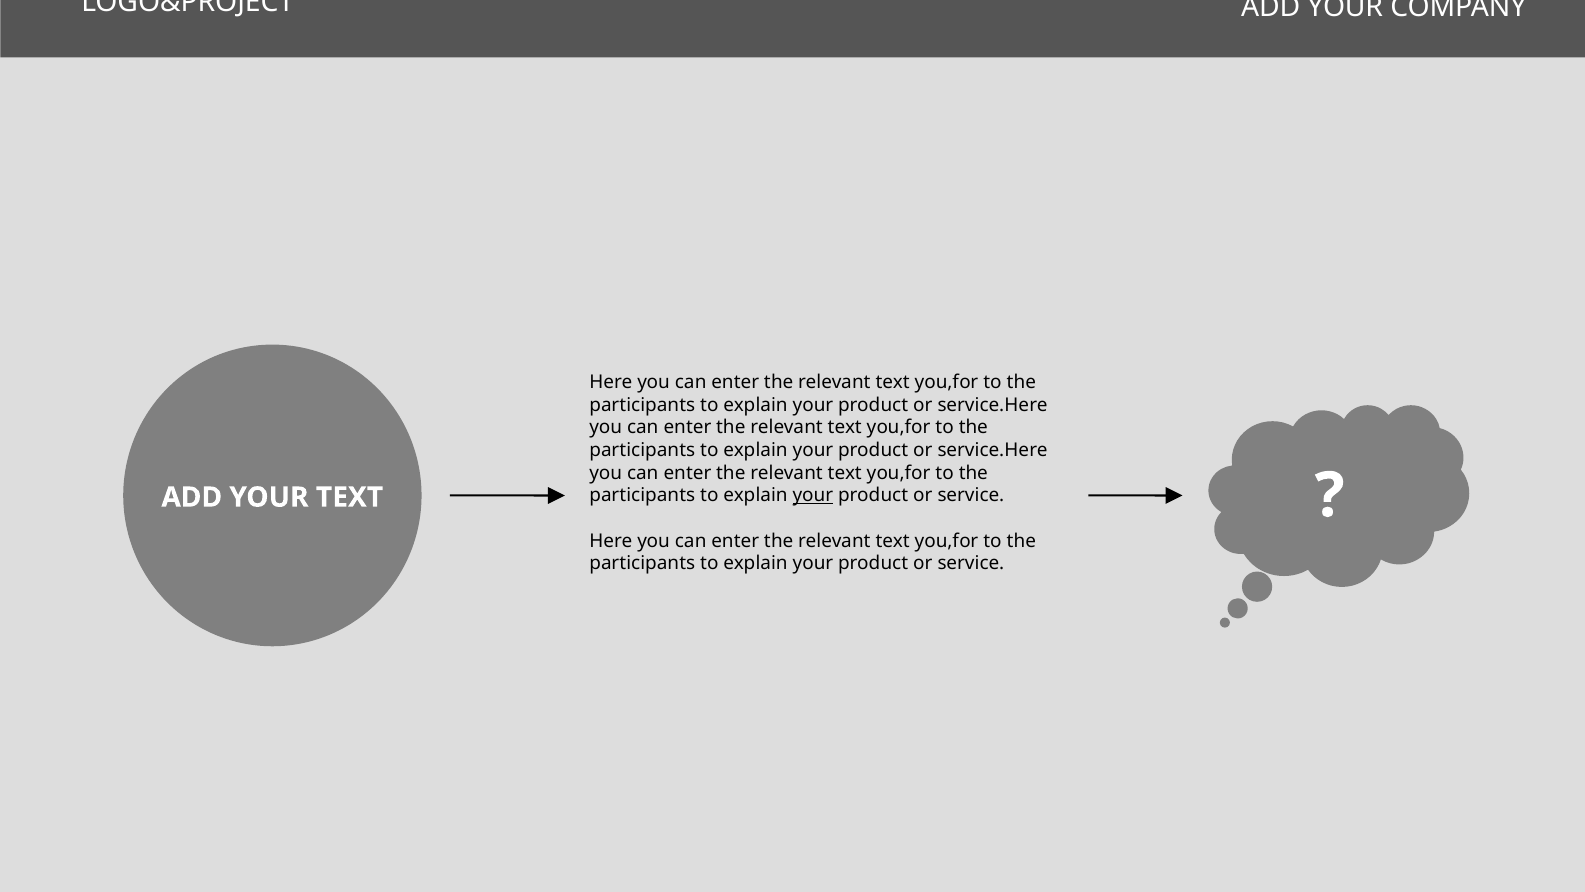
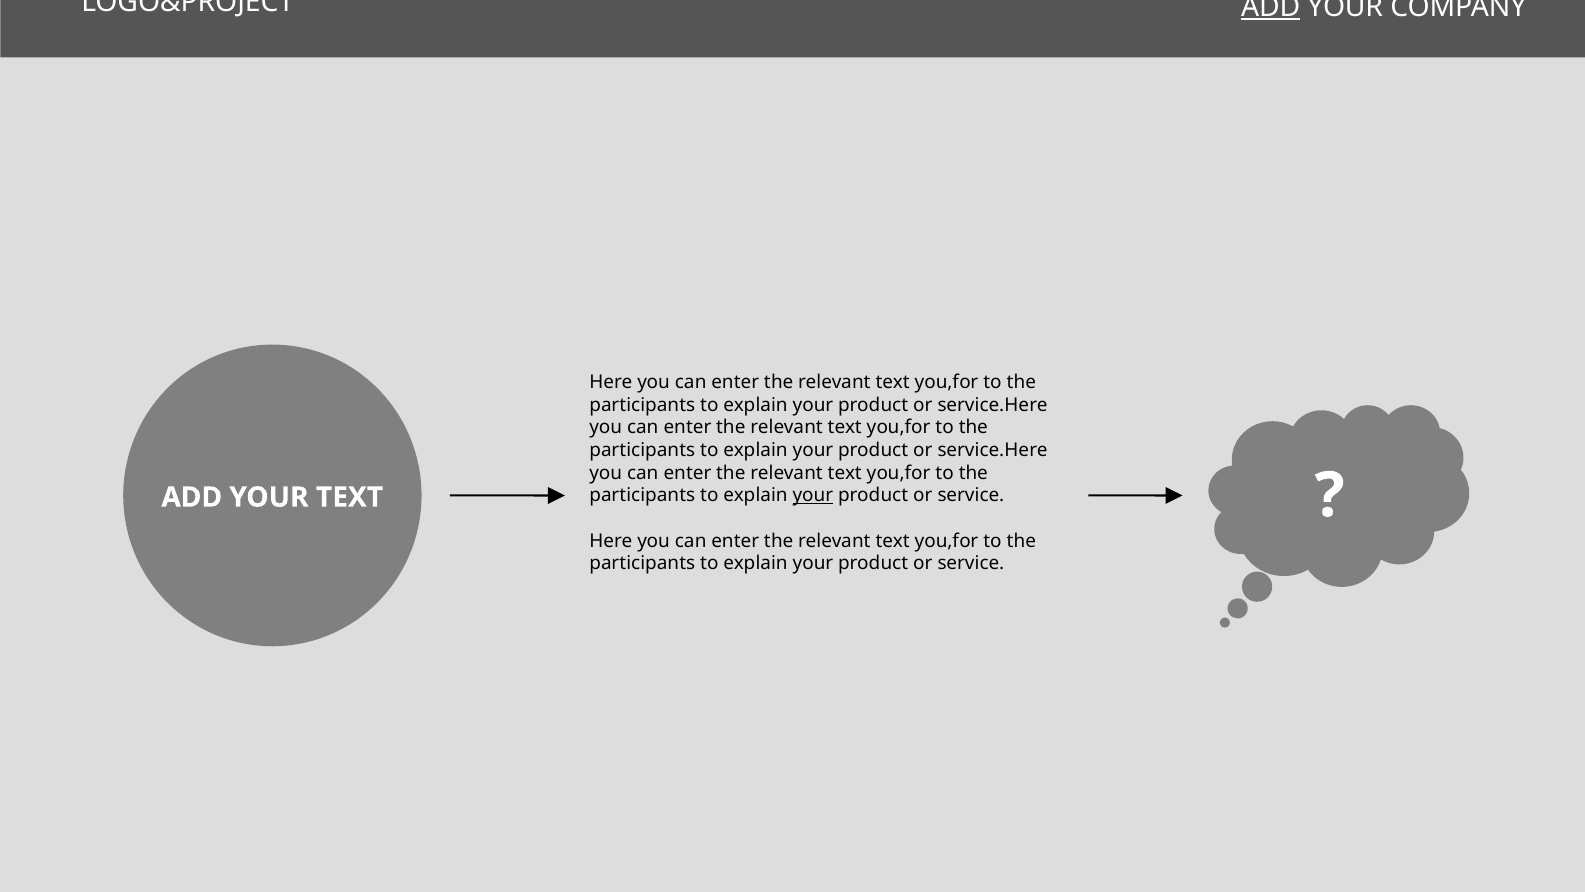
ADD underline: none -> present (1271, 7)
